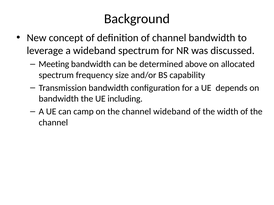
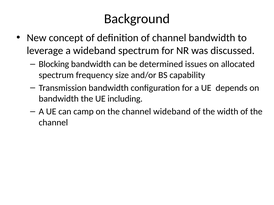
Meeting: Meeting -> Blocking (54, 64)
above: above -> issues (196, 64)
